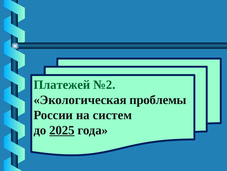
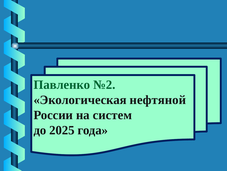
Платежей: Платежей -> Павленко (62, 84)
проблемы: проблемы -> нефтяной (158, 99)
2025 underline: present -> none (62, 130)
